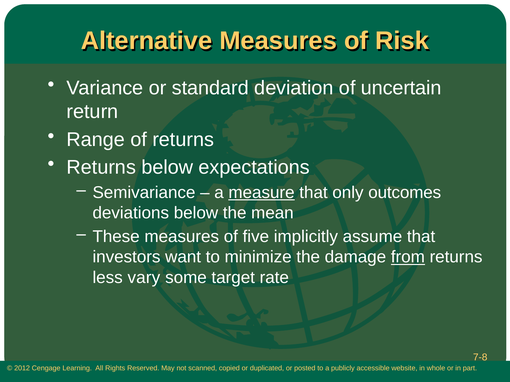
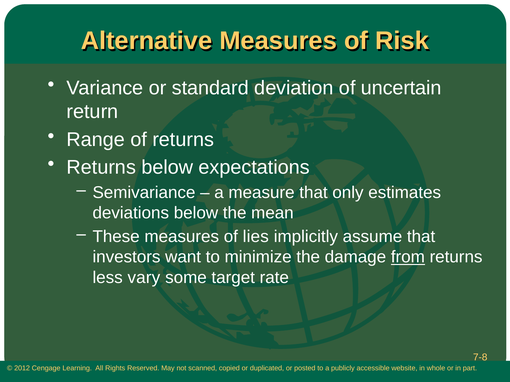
measure underline: present -> none (262, 193)
outcomes: outcomes -> estimates (405, 193)
five: five -> lies (256, 237)
